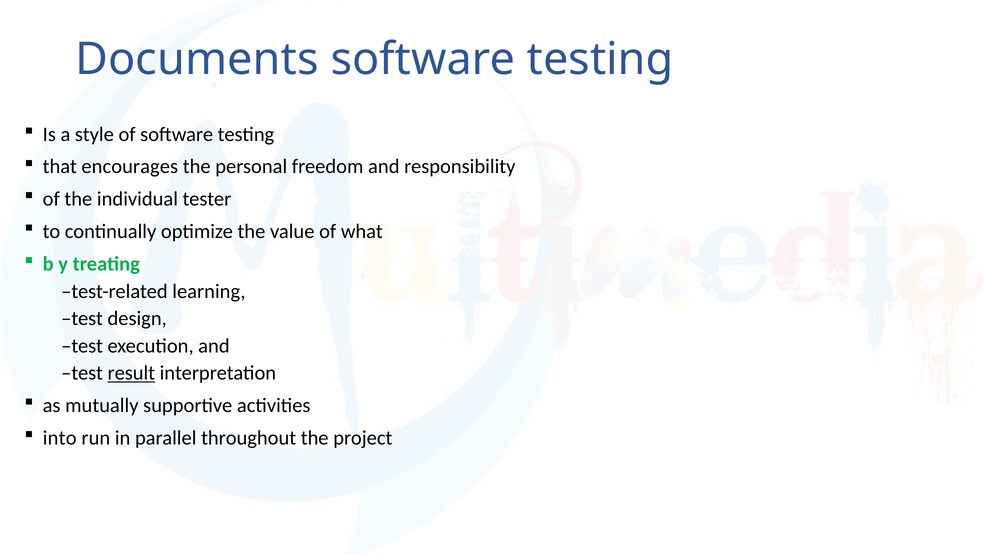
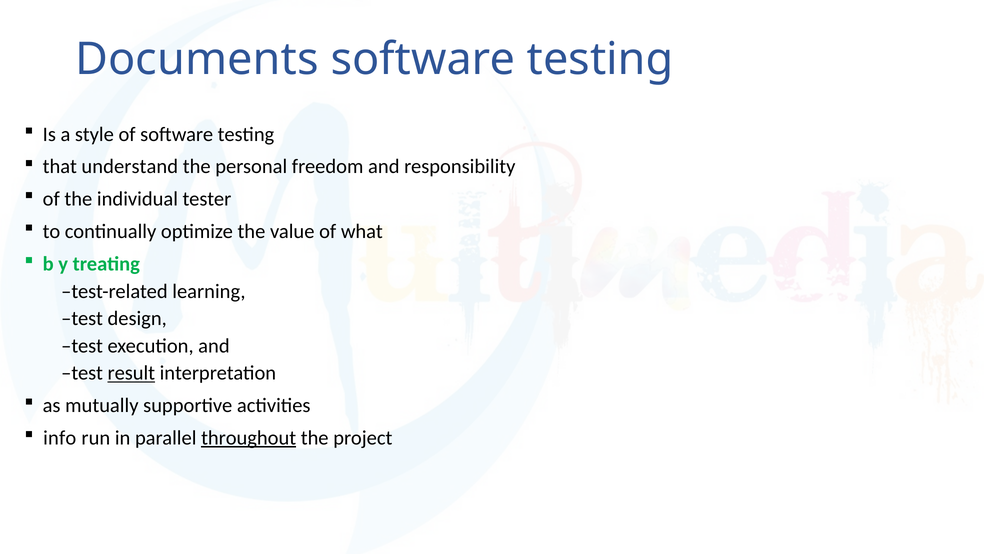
encourages: encourages -> understand (130, 167)
into: into -> info (60, 438)
throughout underline: none -> present (249, 438)
